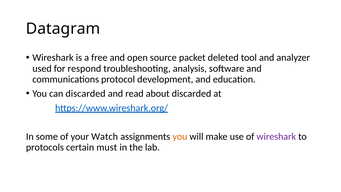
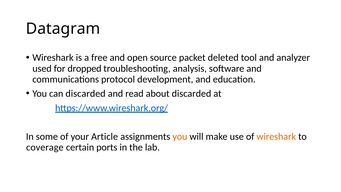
respond: respond -> dropped (84, 68)
Watch: Watch -> Article (105, 137)
wireshark colour: purple -> orange (276, 137)
protocols: protocols -> coverage (45, 147)
must: must -> ports (107, 147)
